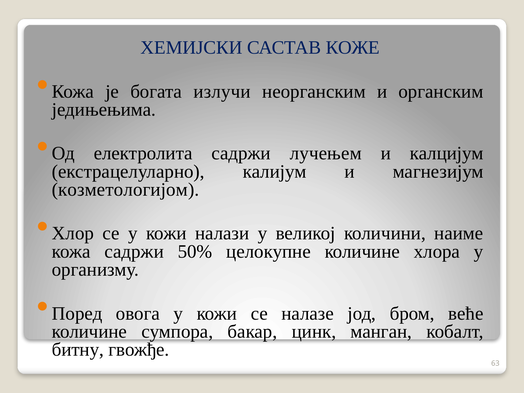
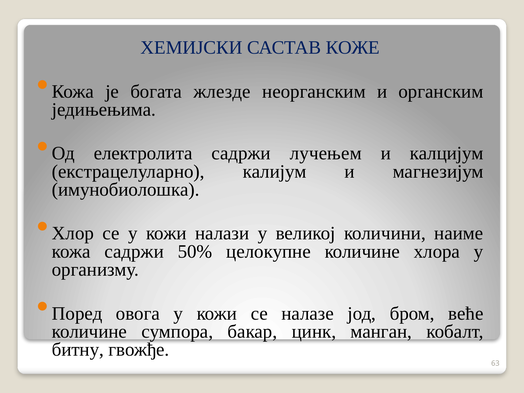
излучи: излучи -> жлезде (222, 91)
козметологијом: козметологијом -> имунобиолошка (126, 190)
